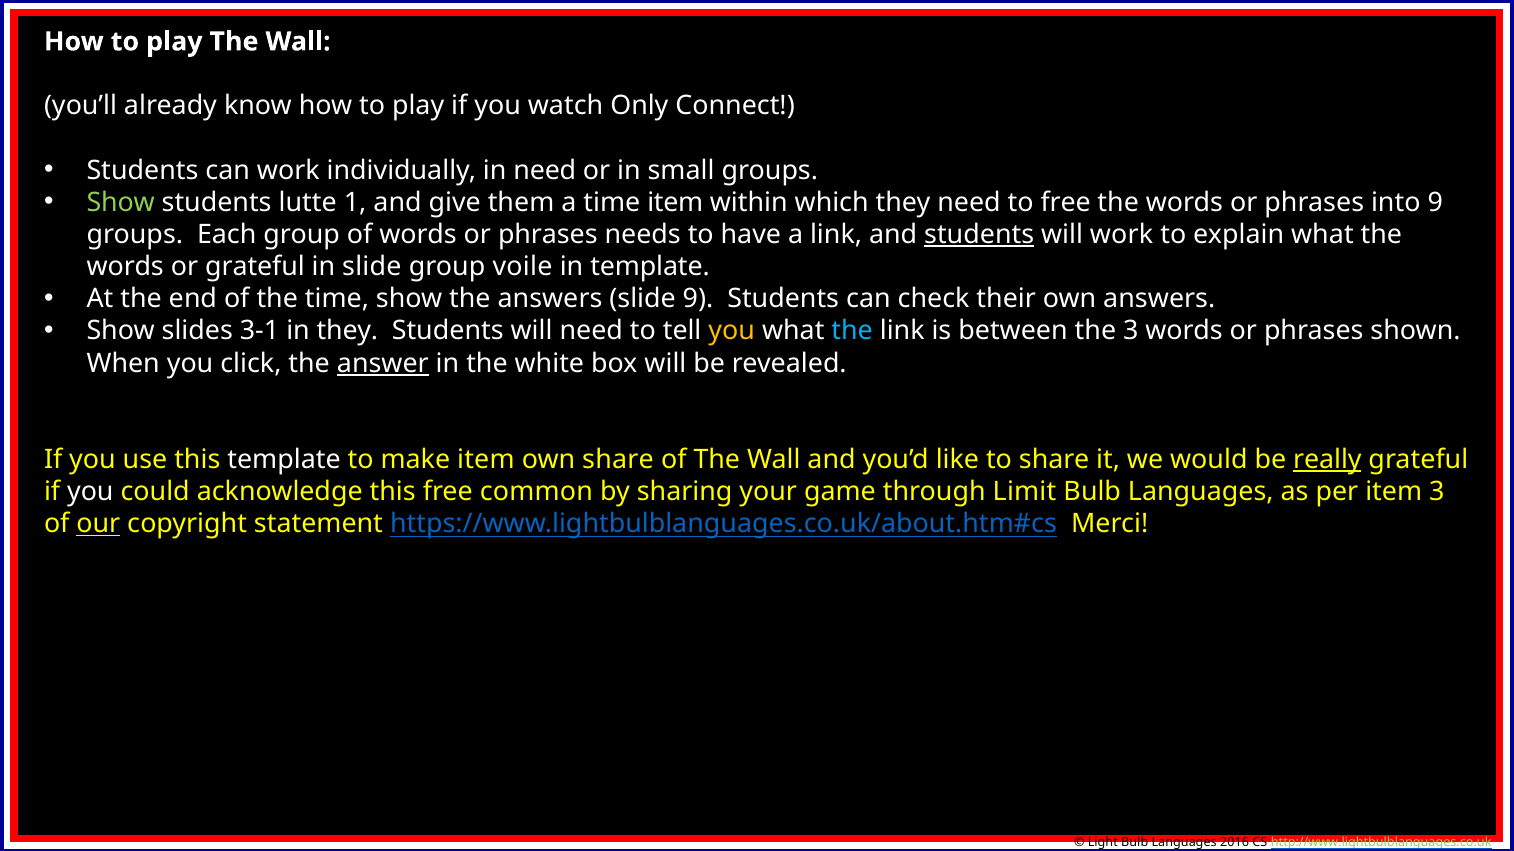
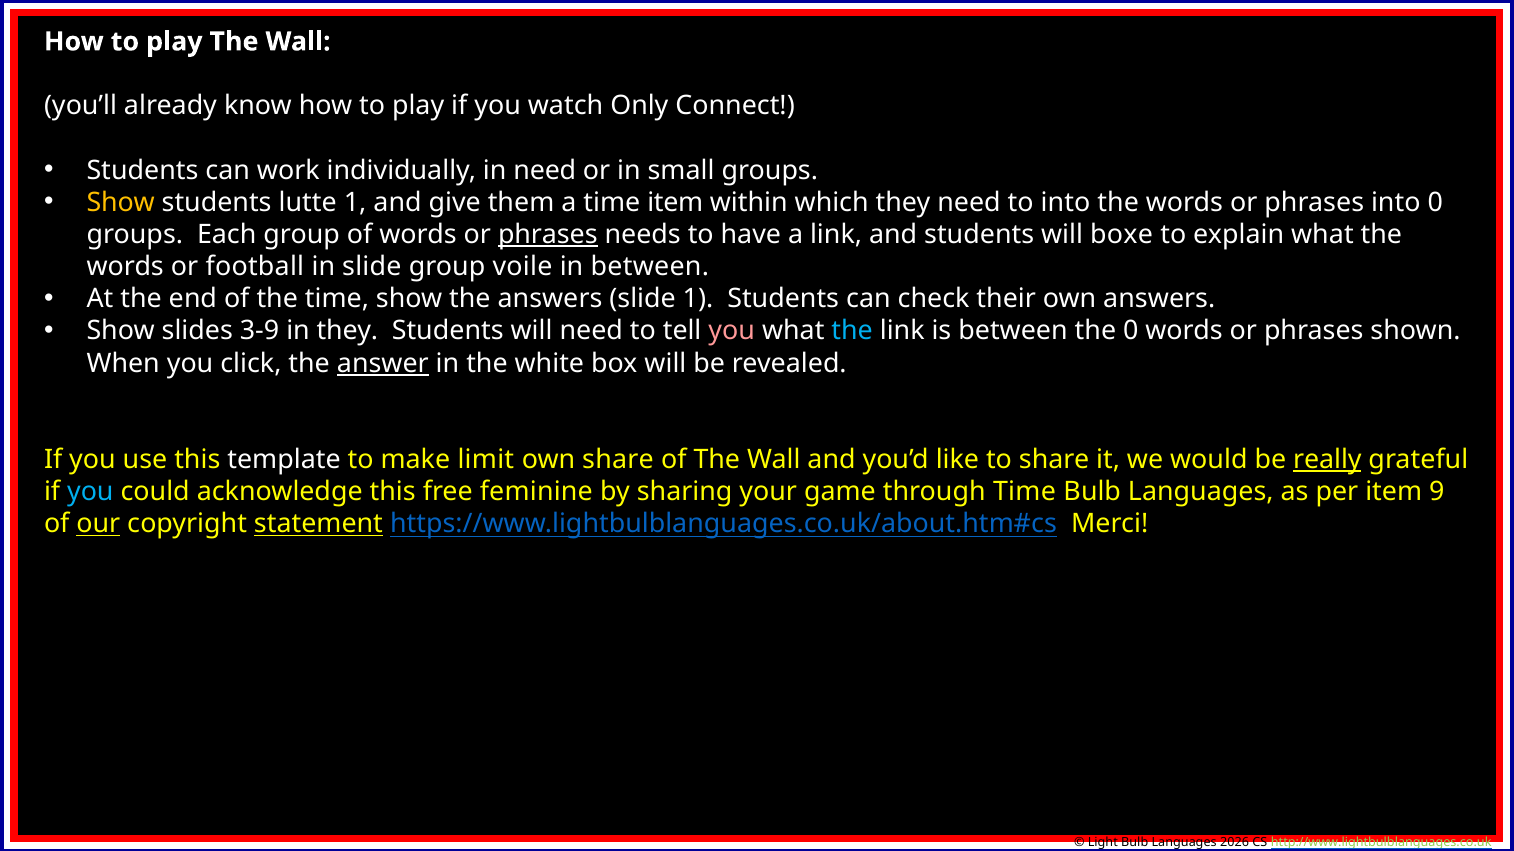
Show colour: light green -> yellow (121, 203)
to free: free -> into (1065, 203)
into 9: 9 -> 0 (1435, 203)
phrases underline: none -> present (548, 235)
students underline: present -> none (979, 235)
will work: work -> boxe (1122, 235)
or grateful: grateful -> football (255, 267)
in template: template -> between (650, 267)
slide 9: 9 -> 1 (698, 299)
3-1: 3-1 -> 3-9 (259, 331)
you colour: yellow -> pink (732, 331)
the 3: 3 -> 0 (1131, 331)
make item: item -> limit (486, 460)
you colour: white -> light blue (90, 492)
common: common -> feminine (536, 492)
through Limit: Limit -> Time (1024, 492)
item 3: 3 -> 9 (1437, 492)
statement underline: none -> present (318, 524)
2016: 2016 -> 2026 (1235, 843)
